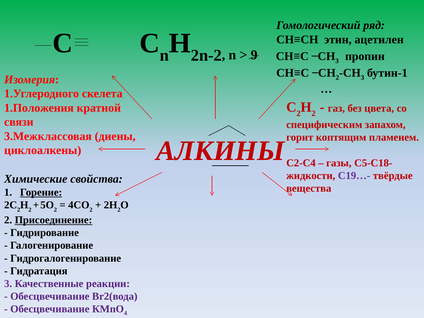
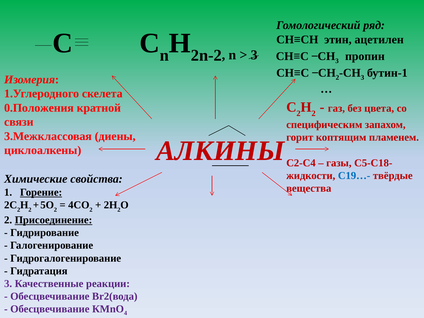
9: 9 -> 3 (254, 55)
1.Положения: 1.Положения -> 0.Положения (39, 108)
С19…- colour: purple -> blue (354, 176)
